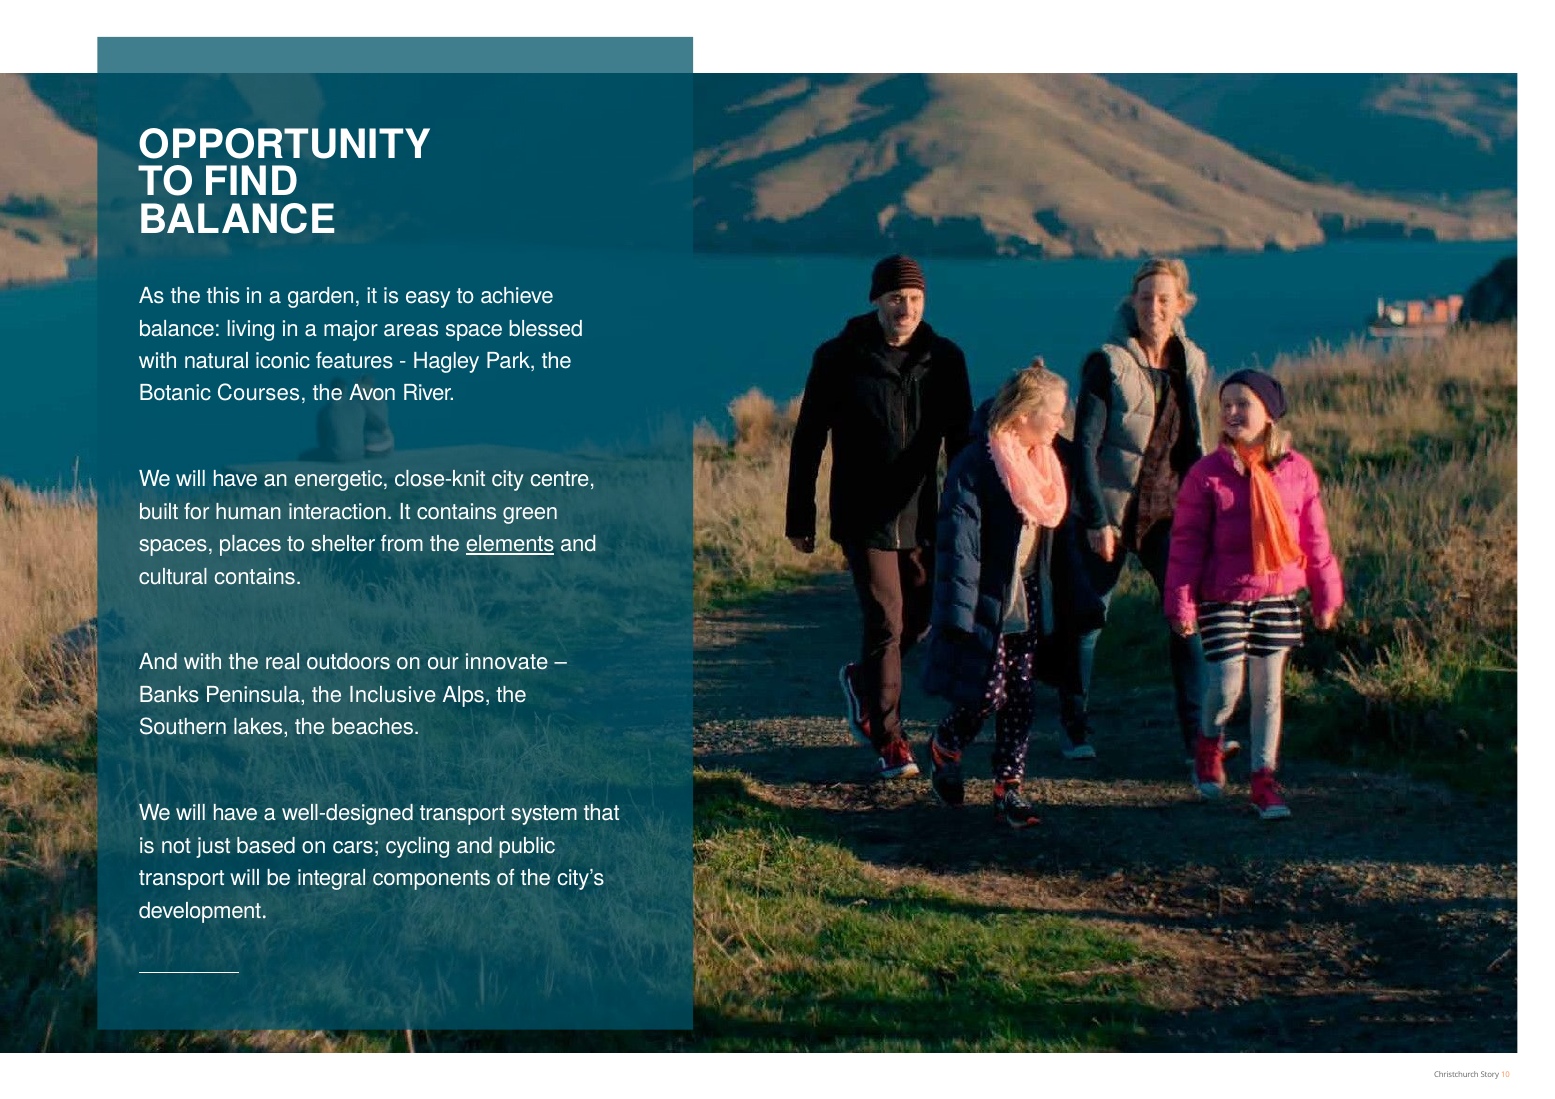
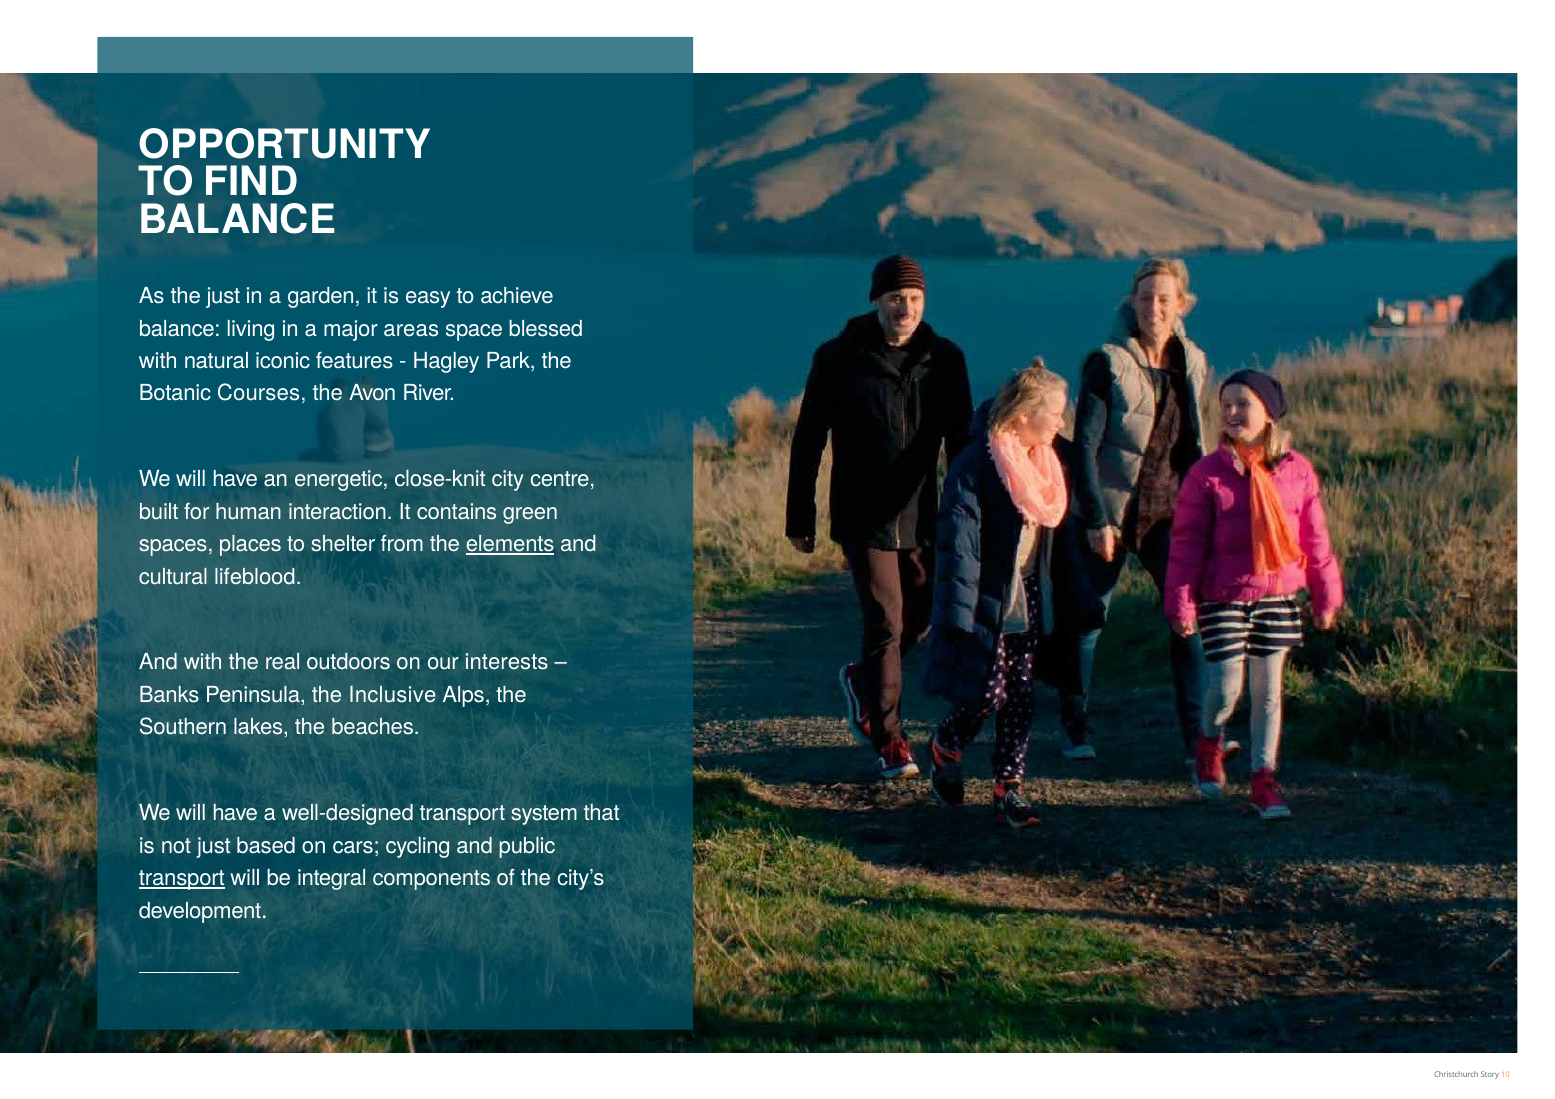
the this: this -> just (223, 296)
cultural contains: contains -> lifeblood (258, 577)
innovate: innovate -> interests (507, 663)
transport underline: none -> present (182, 879)
